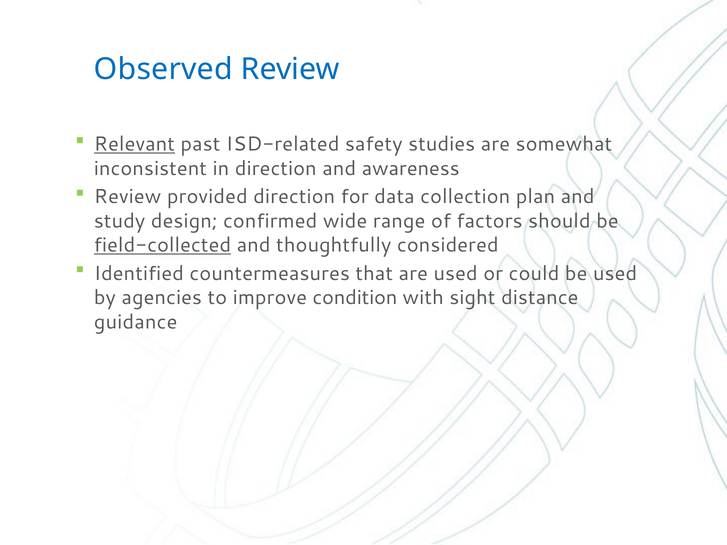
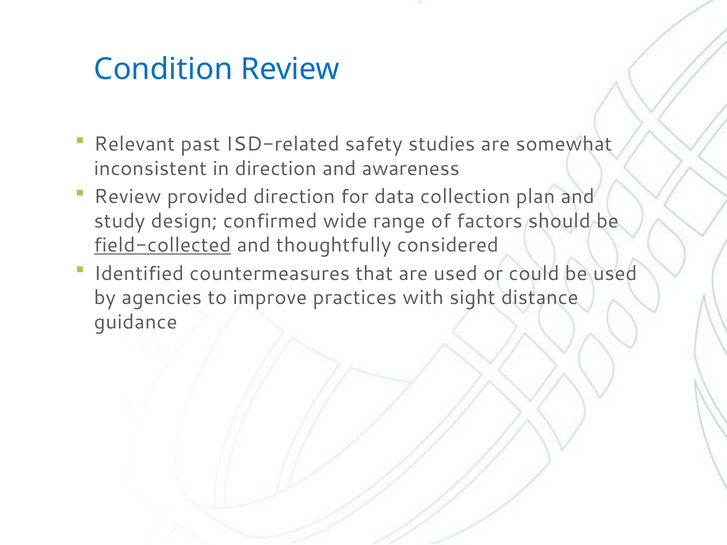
Observed: Observed -> Condition (163, 69)
Relevant underline: present -> none (134, 144)
condition: condition -> practices (355, 298)
